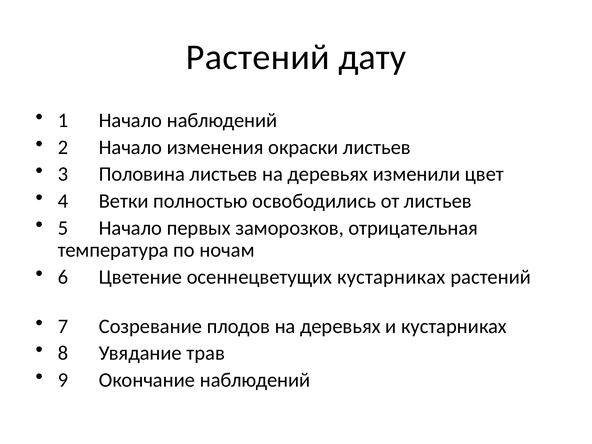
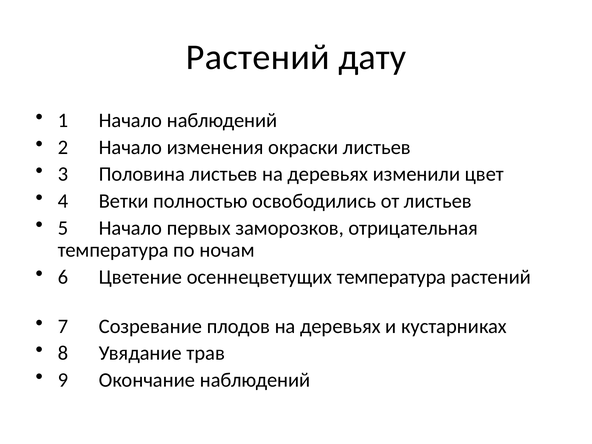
осеннецветущих кустарниках: кустарниках -> температура (391, 277)
